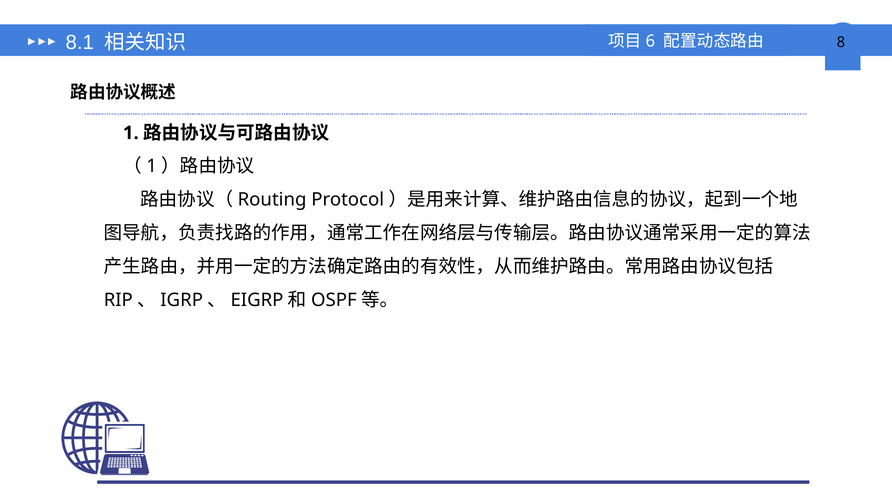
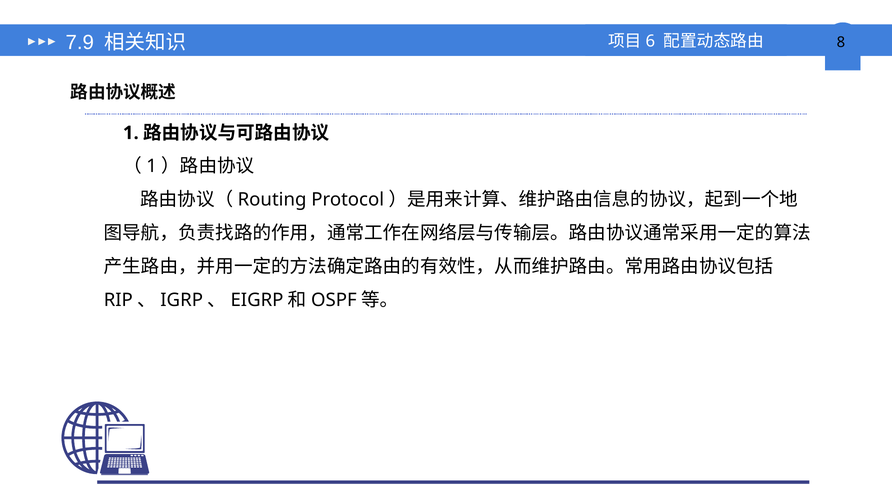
8.1: 8.1 -> 7.9 (80, 43)
